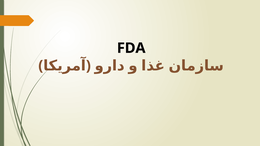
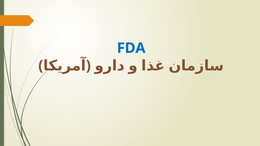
FDA colour: black -> blue (131, 48)
